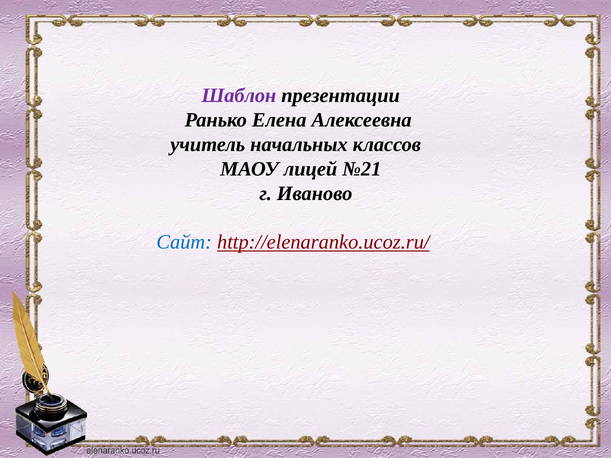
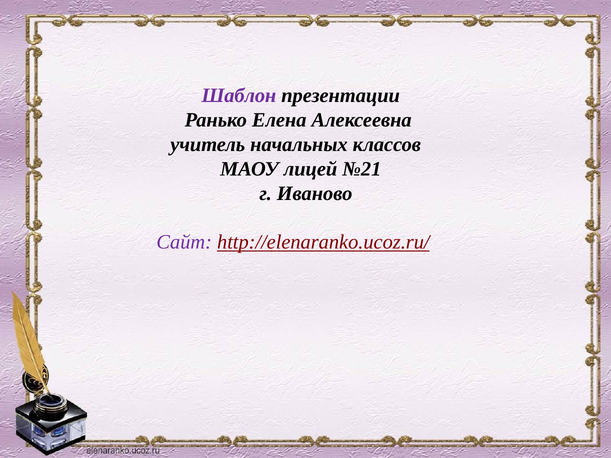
Сайт colour: blue -> purple (184, 242)
